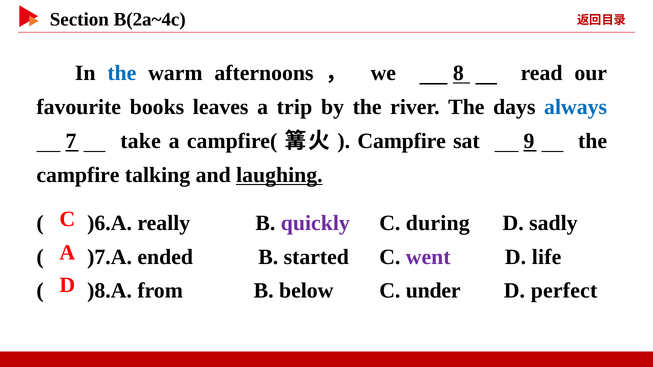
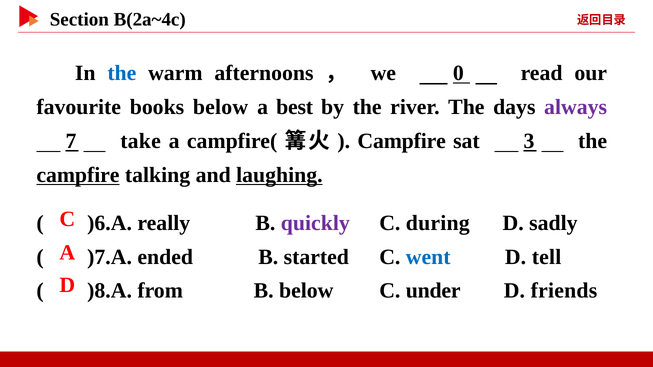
8: 8 -> 0 (458, 73)
books leaves: leaves -> below (221, 107)
trip: trip -> best (295, 107)
always colour: blue -> purple (576, 107)
9: 9 -> 3 (529, 141)
campfire underline: none -> present (78, 175)
went colour: purple -> blue (428, 257)
life: life -> tell (547, 257)
perfect: perfect -> friends (564, 291)
